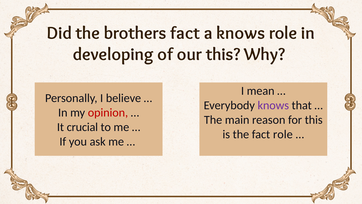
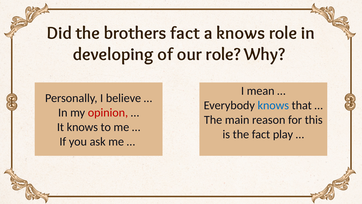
our this: this -> role (223, 54)
knows colour: purple -> blue (273, 105)
It crucial: crucial -> knows (82, 127)
fact role: role -> play (283, 134)
